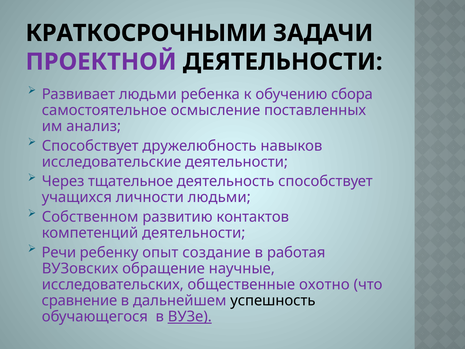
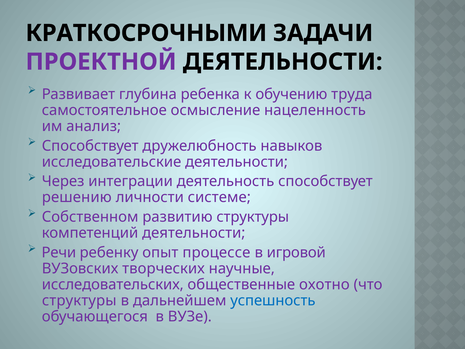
Развивает людьми: людьми -> глубина (148, 94)
сбора: сбора -> труда (352, 94)
поставленных: поставленных -> нацеленность (315, 110)
тщательное: тщательное -> интеграции (131, 181)
учащихся: учащихся -> решению (77, 197)
личности людьми: людьми -> системе (219, 197)
развитию контактов: контактов -> структуры (253, 217)
создание: создание -> процессе (216, 252)
работая: работая -> игровой (296, 252)
обращение: обращение -> творческих (164, 268)
сравнение: сравнение -> структуры (79, 300)
успешность colour: black -> blue (273, 300)
ВУЗе underline: present -> none (190, 316)
